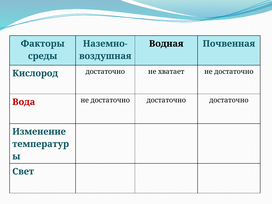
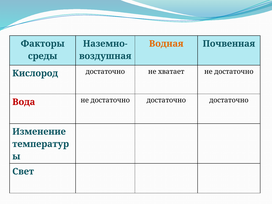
Водная colour: black -> orange (166, 44)
